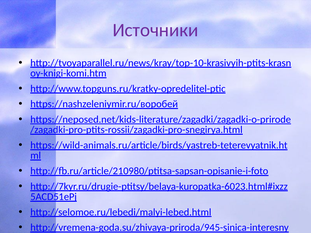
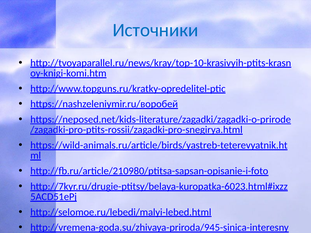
Источники colour: purple -> blue (155, 30)
